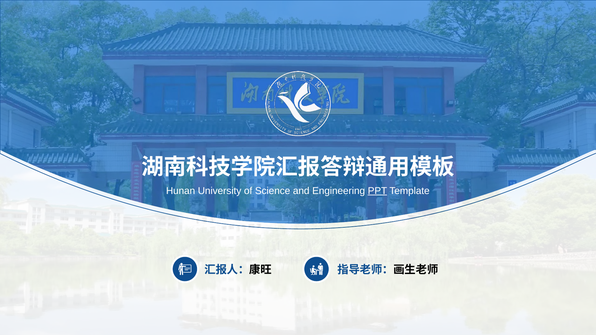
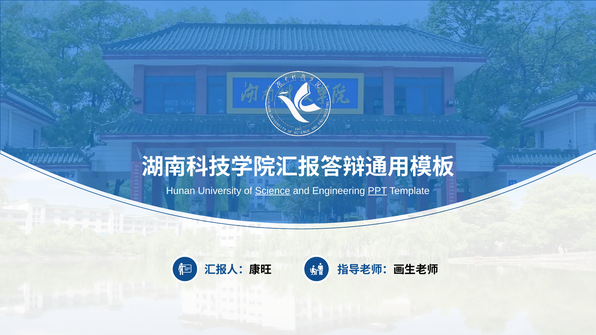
Science underline: none -> present (273, 191)
